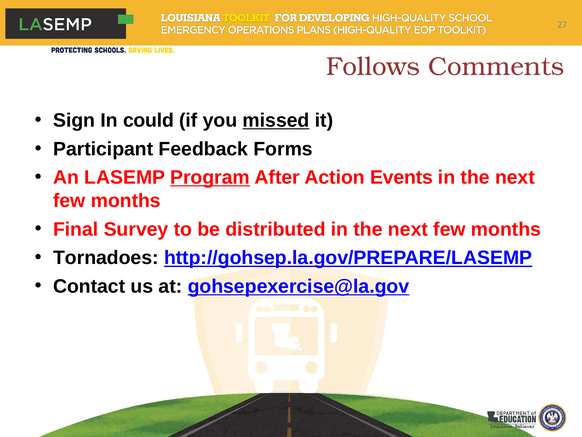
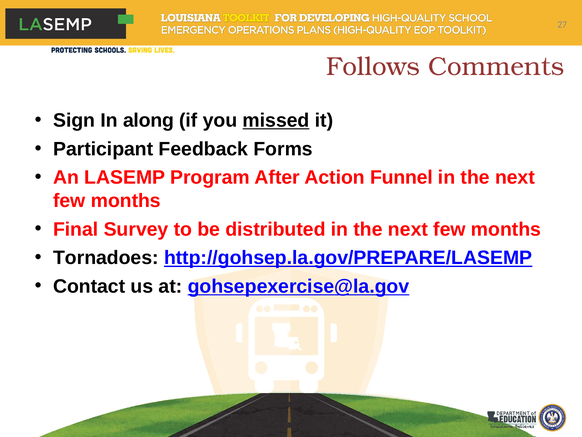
could: could -> along (149, 120)
Program underline: present -> none (210, 177)
Events: Events -> Funnel (401, 177)
